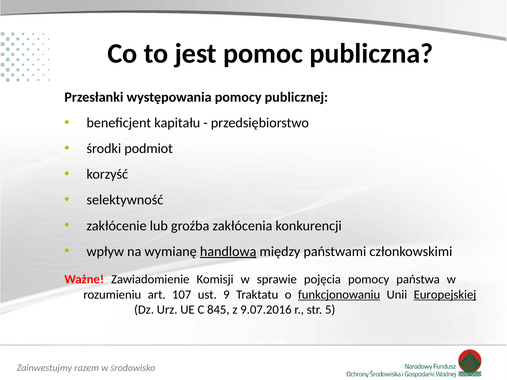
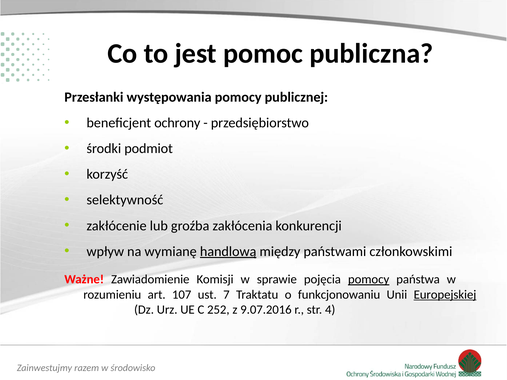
kapitału: kapitału -> ochrony (177, 123)
pomocy underline: none -> present (369, 280)
9: 9 -> 7 (226, 295)
funkcjonowaniu underline: present -> none (339, 295)
845: 845 -> 252 (218, 310)
5: 5 -> 4 (330, 310)
